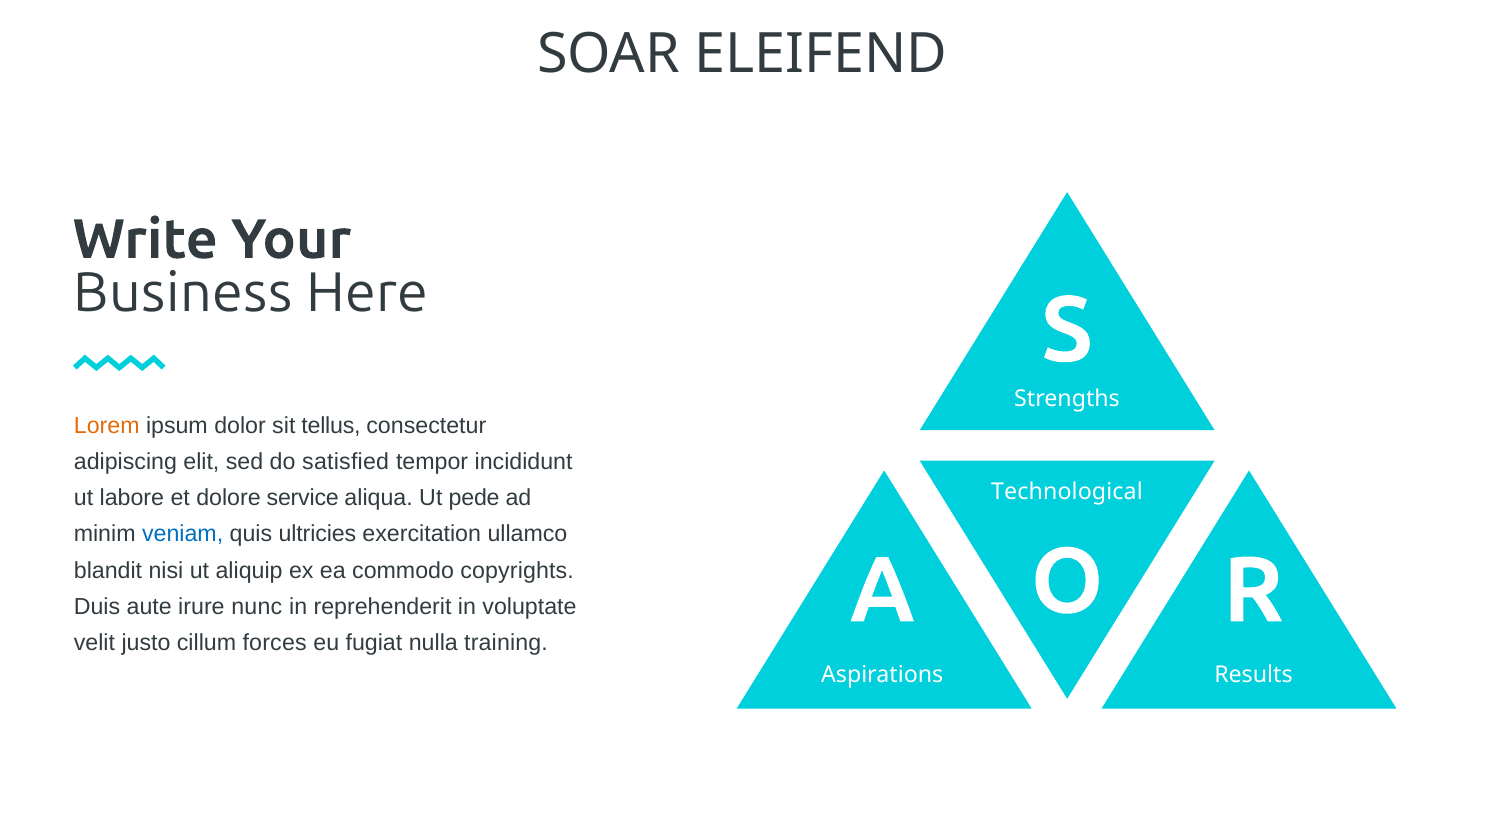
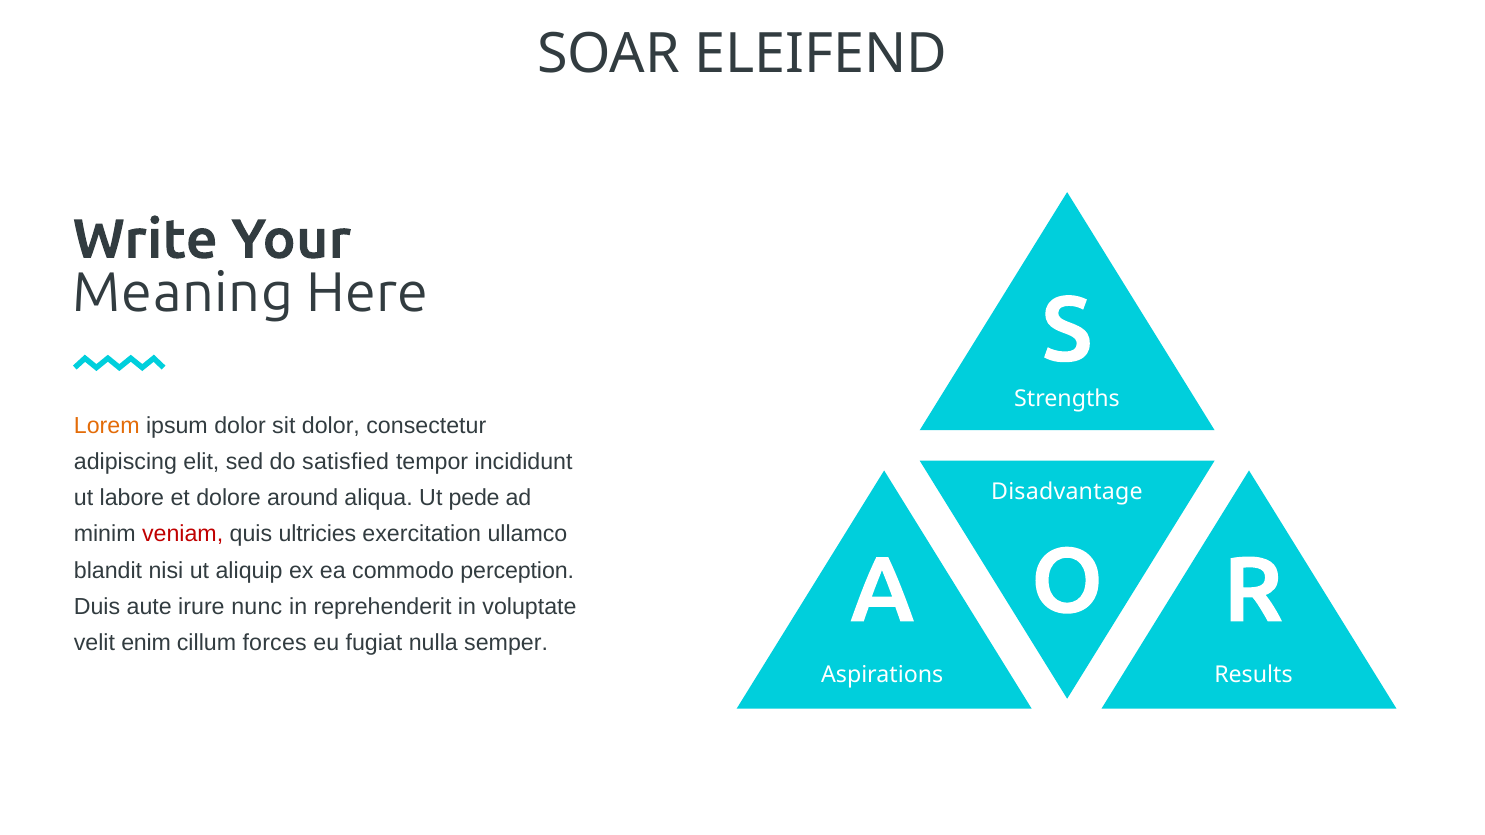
Business: Business -> Meaning (183, 293)
sit tellus: tellus -> dolor (331, 426)
Technological: Technological -> Disadvantage (1067, 492)
service: service -> around (303, 498)
veniam colour: blue -> red (183, 534)
copyrights: copyrights -> perception (517, 571)
justo: justo -> enim (146, 643)
training: training -> semper (506, 643)
